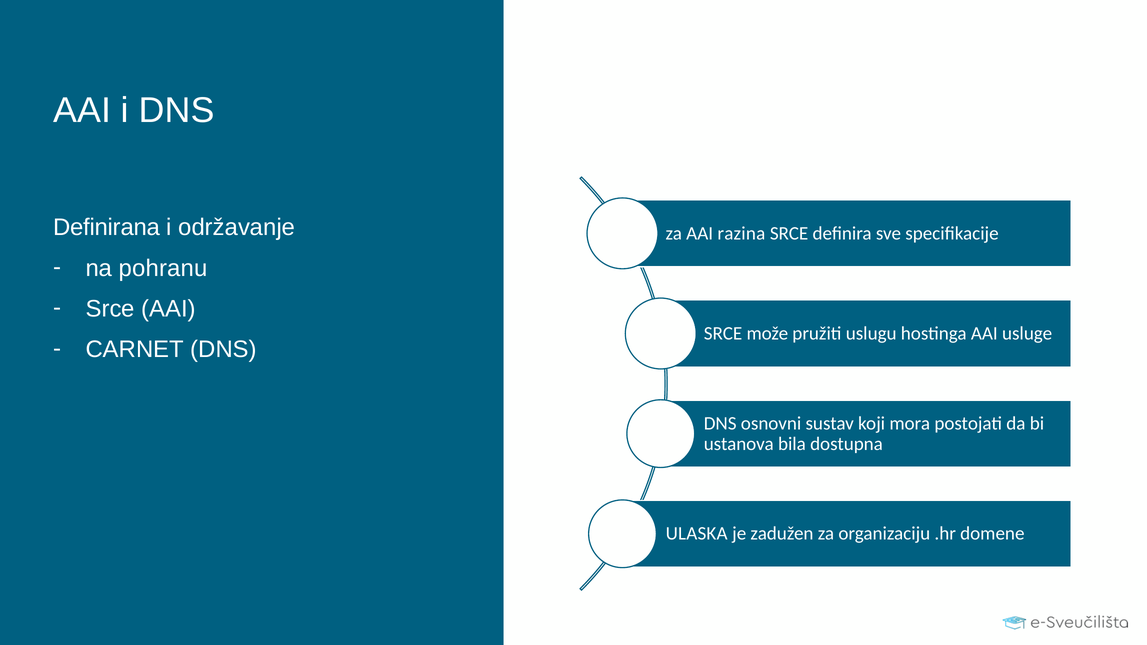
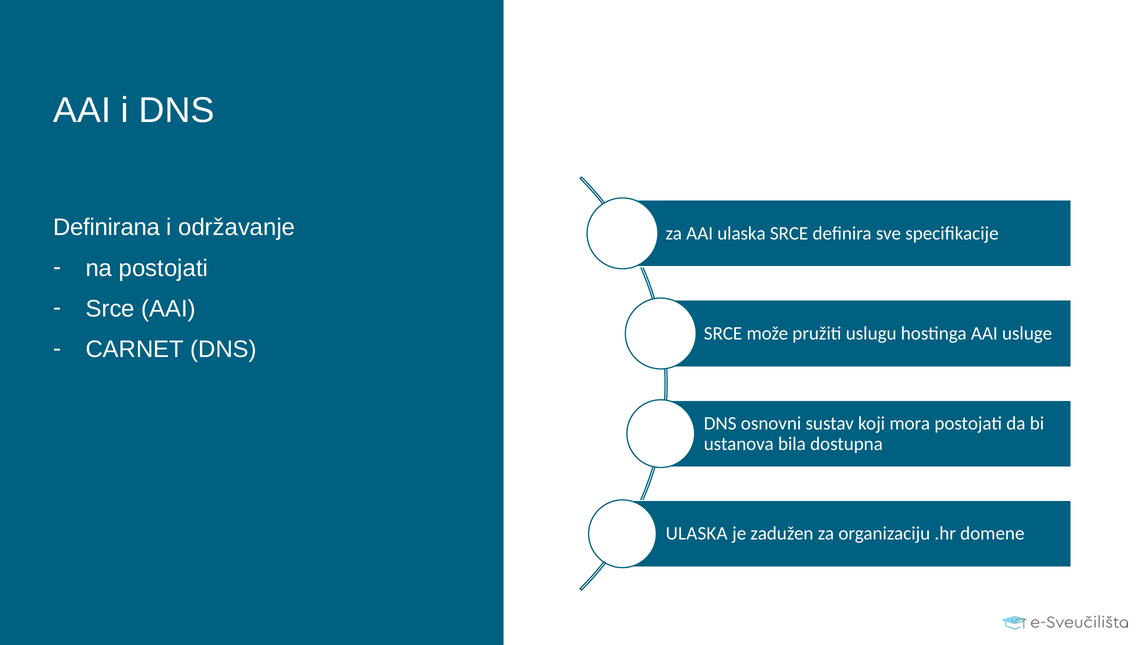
AAI razina: razina -> ulaska (742, 233)
na pohranu: pohranu -> postojati (163, 268)
